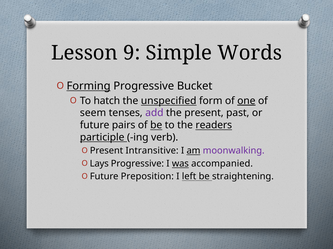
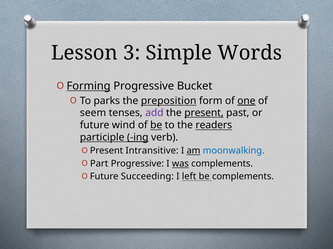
9: 9 -> 3 (132, 53)
hatch: hatch -> parks (107, 101)
unspecified: unspecified -> preposition (169, 101)
present underline: none -> present (204, 113)
pairs: pairs -> wind (124, 125)
ing underline: none -> present (138, 138)
moonwalking colour: purple -> blue (234, 151)
Lays: Lays -> Part (99, 164)
was accompanied: accompanied -> complements (222, 164)
Preposition: Preposition -> Succeeding (147, 177)
be straightening: straightening -> complements (243, 177)
